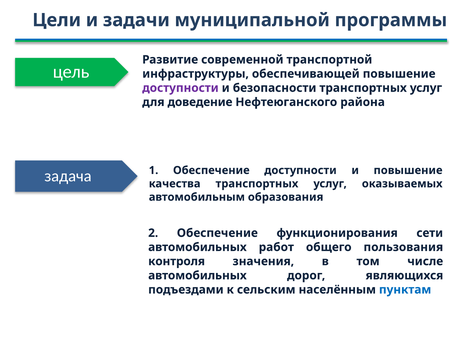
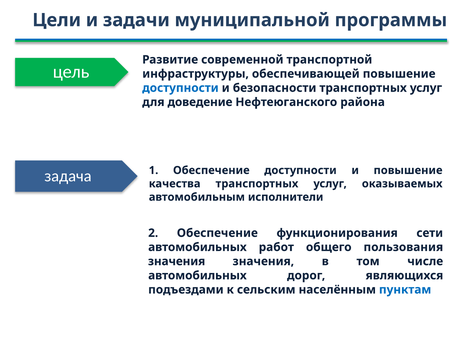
доступности colour: purple -> blue (180, 88)
образования: образования -> исполнители (286, 197)
контроля: контроля -> значения (177, 261)
